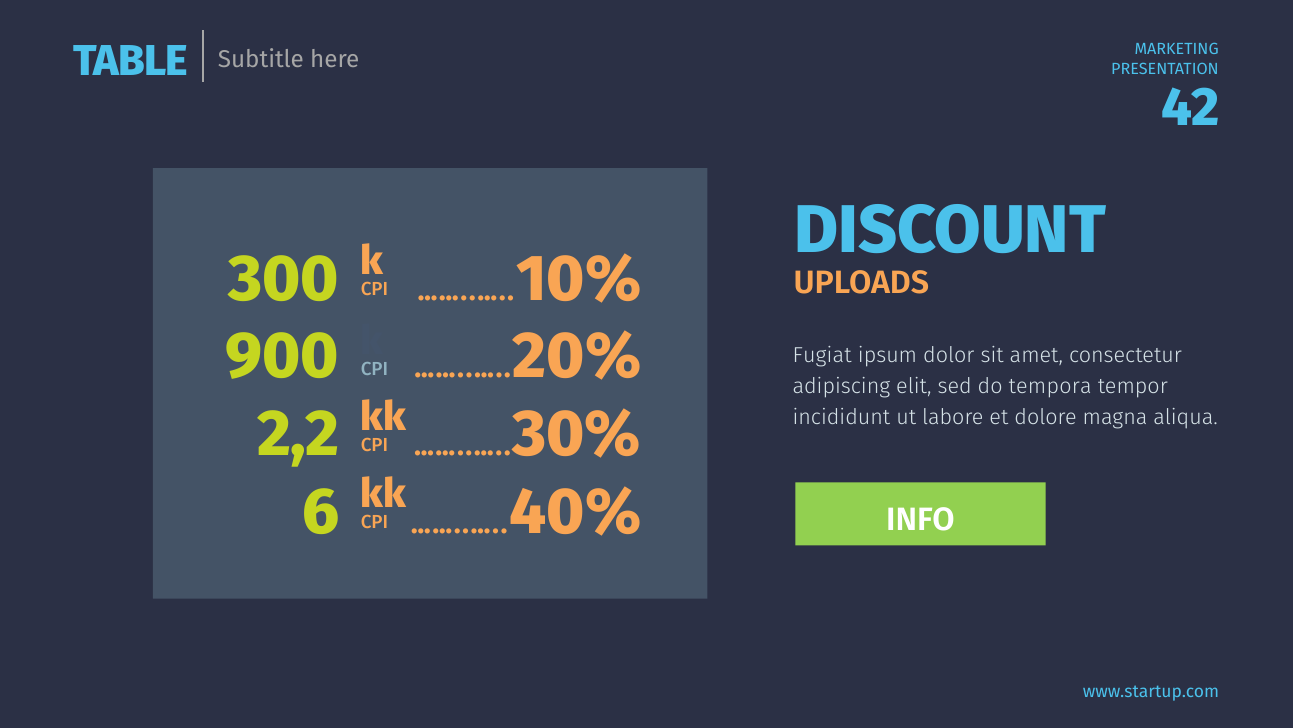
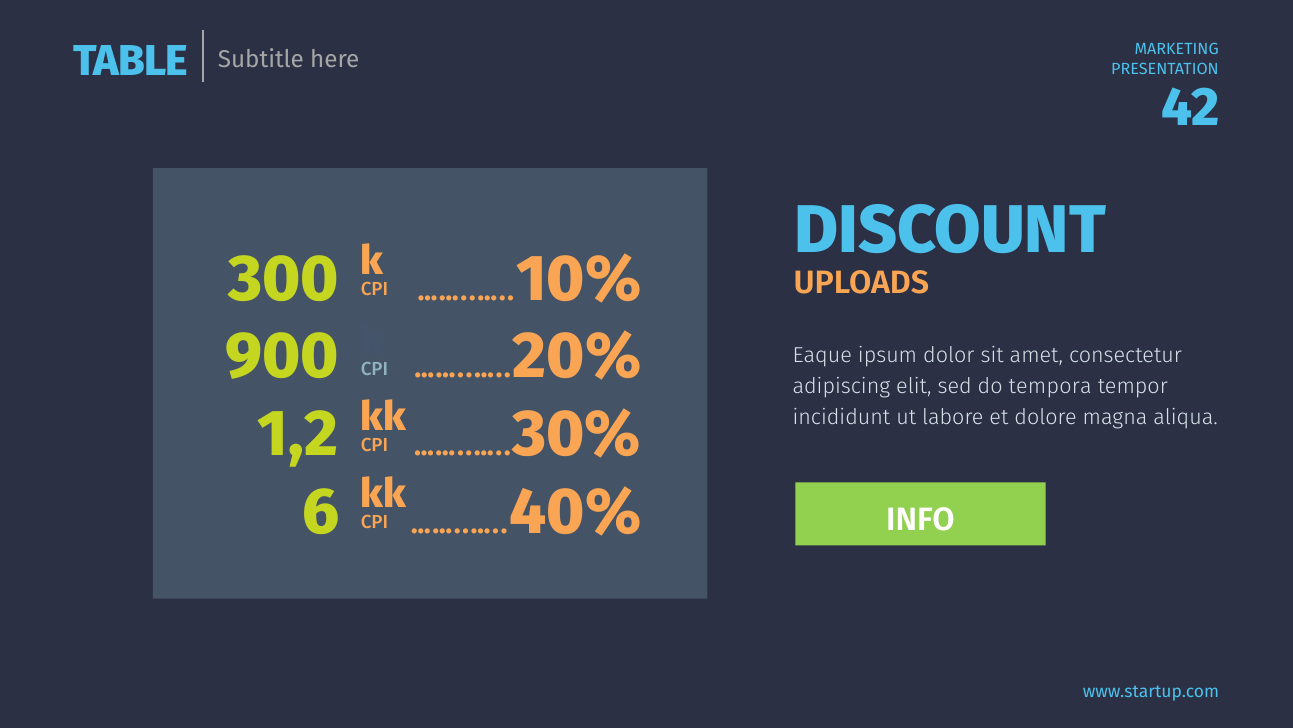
Fugiat: Fugiat -> Eaque (822, 355)
2,2: 2,2 -> 1,2 (298, 434)
